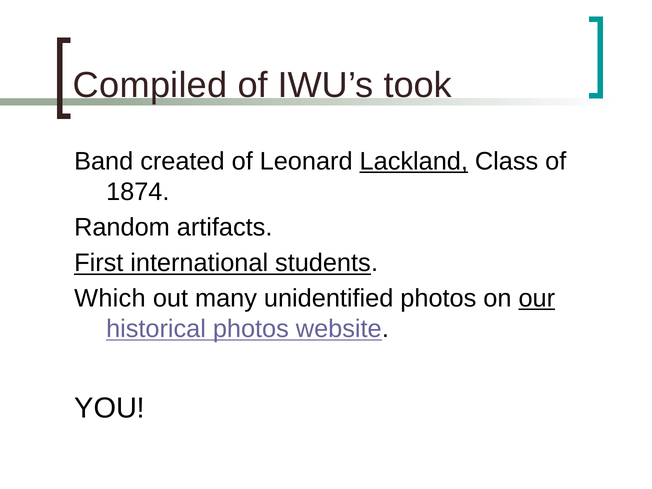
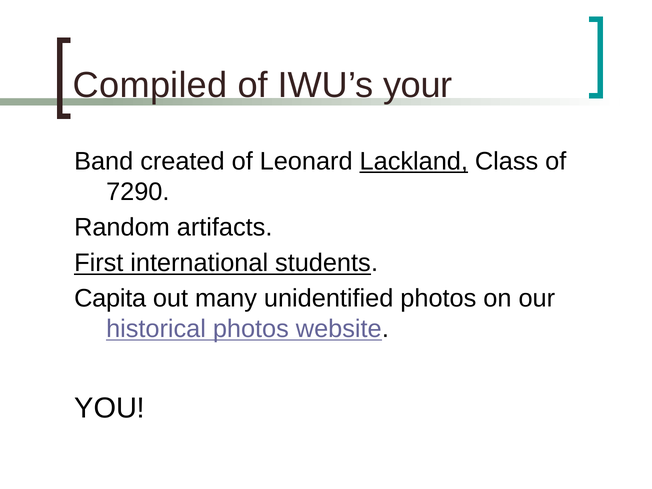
took: took -> your (418, 85)
1874: 1874 -> 7290 (138, 192)
Which: Which -> Capita (110, 299)
our underline: present -> none (537, 299)
